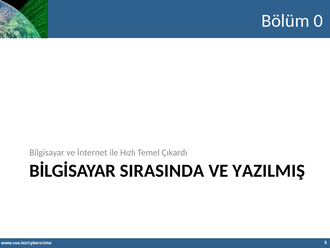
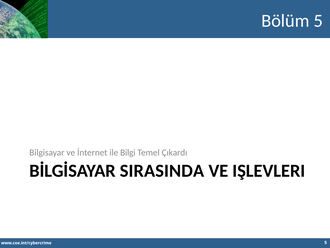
Bölüm 0: 0 -> 5 (318, 21)
Hızlı: Hızlı -> Bilgi (128, 152)
YAZILMIŞ: YAZILMIŞ -> IŞLEVLERI (269, 170)
